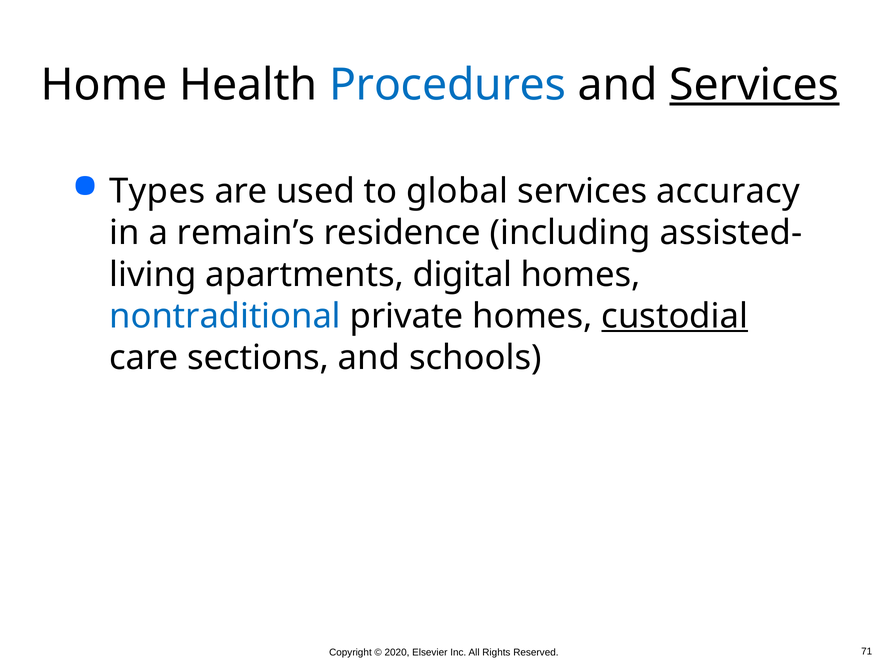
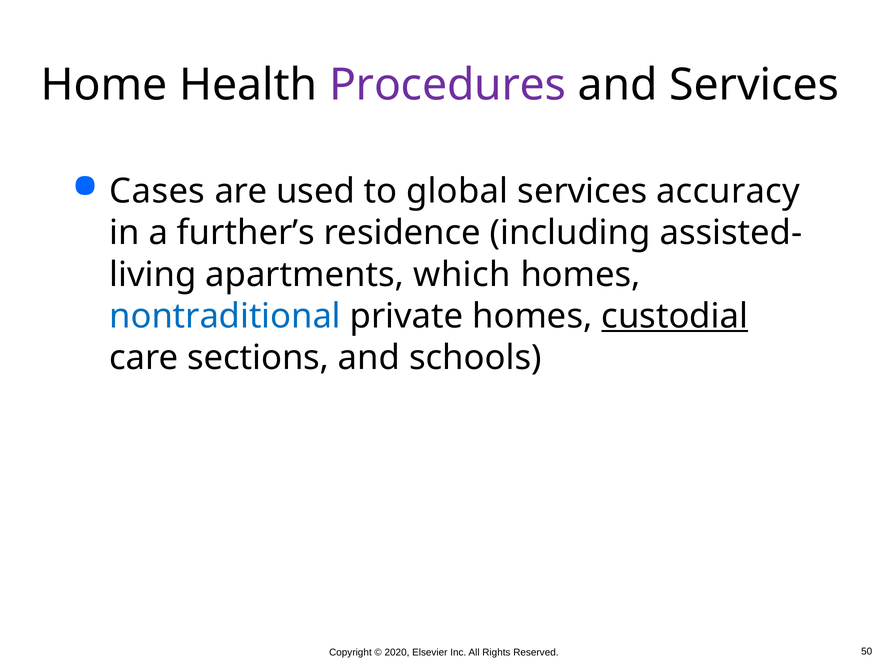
Procedures colour: blue -> purple (448, 85)
Services underline: present -> none (754, 85)
Types: Types -> Cases (157, 191)
remain’s: remain’s -> further’s (246, 233)
digital: digital -> which (462, 275)
71: 71 -> 50 (867, 652)
